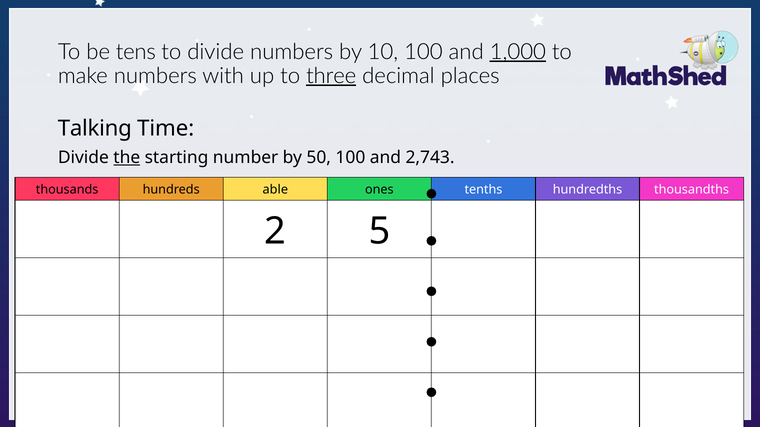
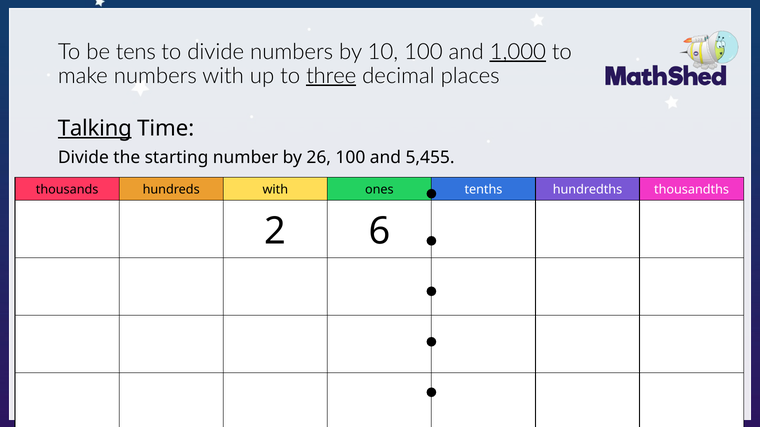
Talking underline: none -> present (95, 128)
the underline: present -> none (127, 158)
50: 50 -> 26 (319, 158)
2,743: 2,743 -> 5,455 (430, 158)
hundreds able: able -> with (275, 190)
5: 5 -> 6 (379, 232)
